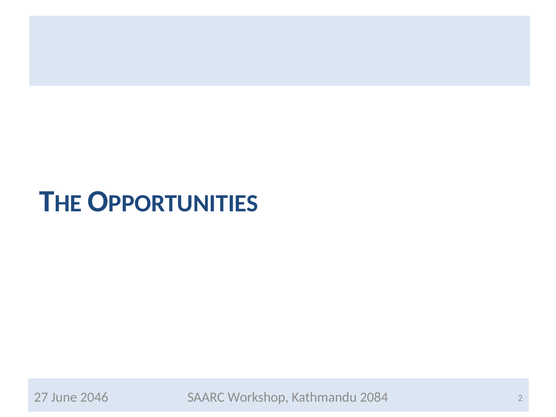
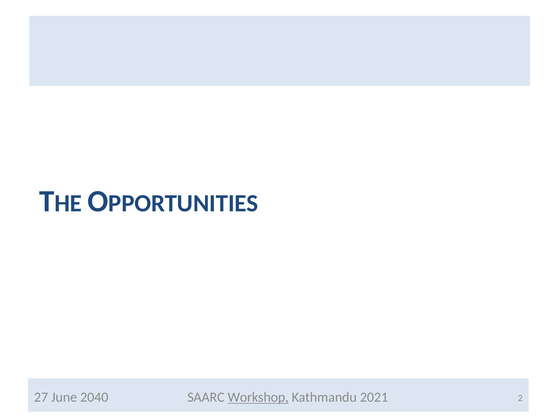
2046: 2046 -> 2040 (94, 397)
Workshop underline: none -> present (258, 397)
2084: 2084 -> 2021 (374, 397)
